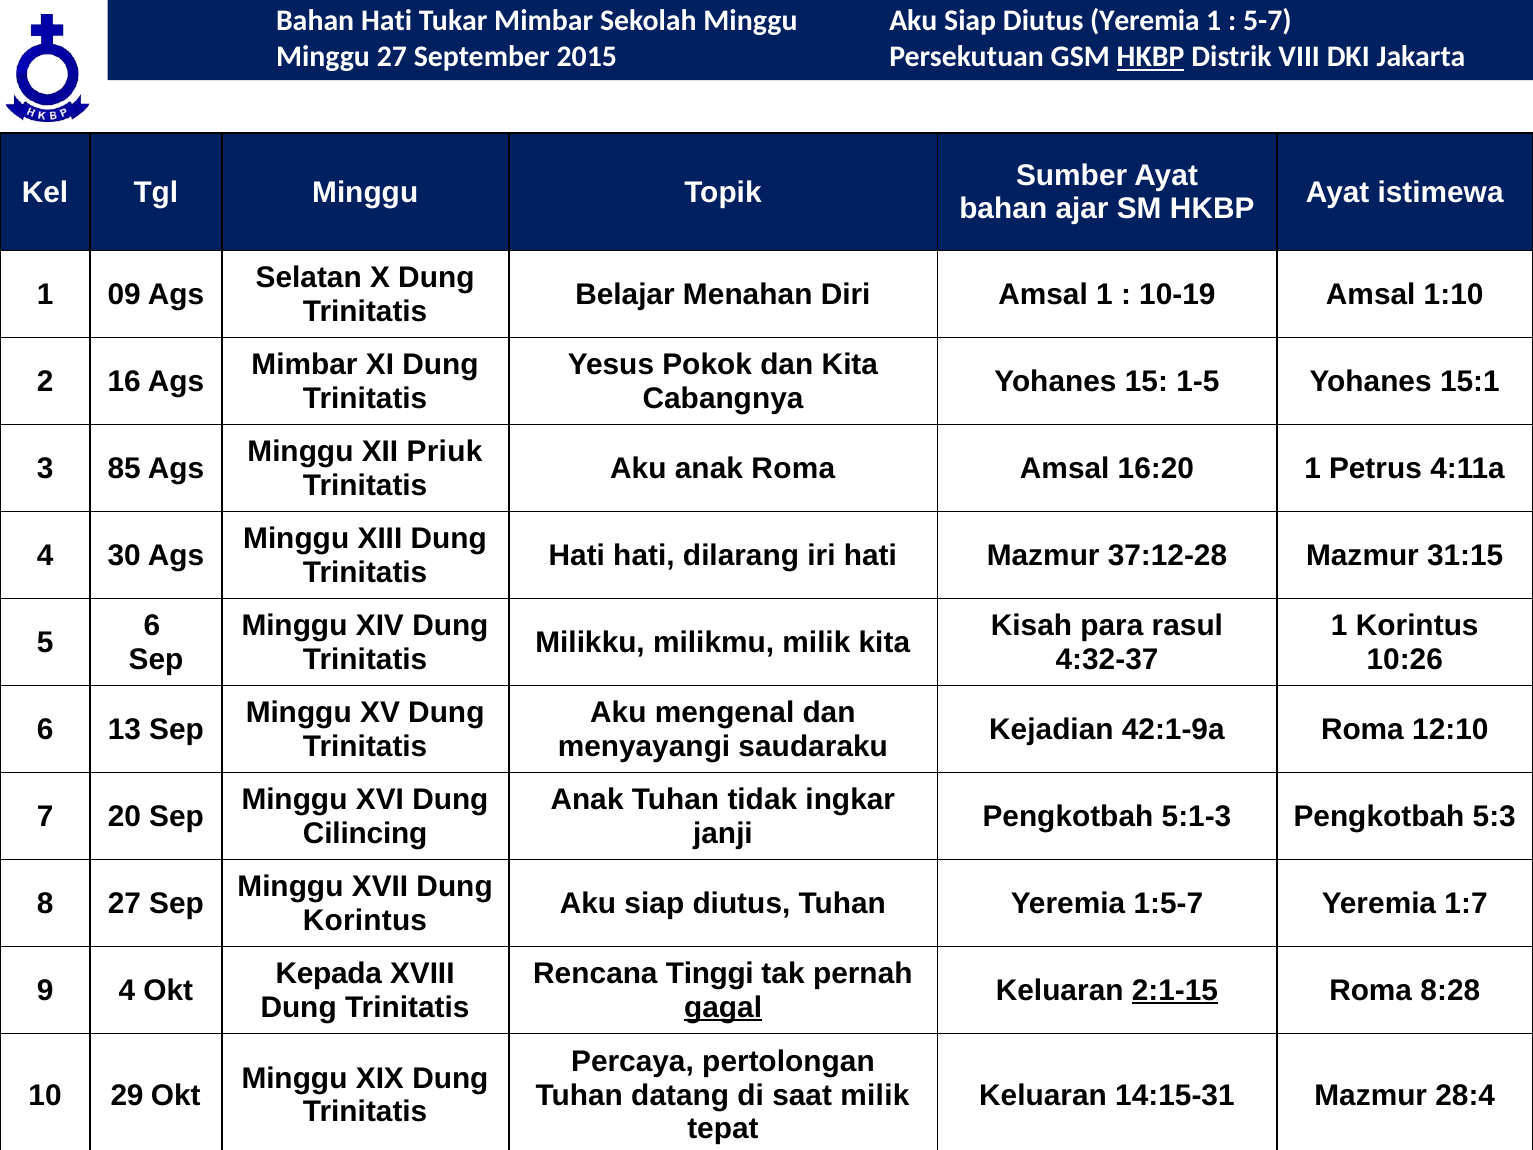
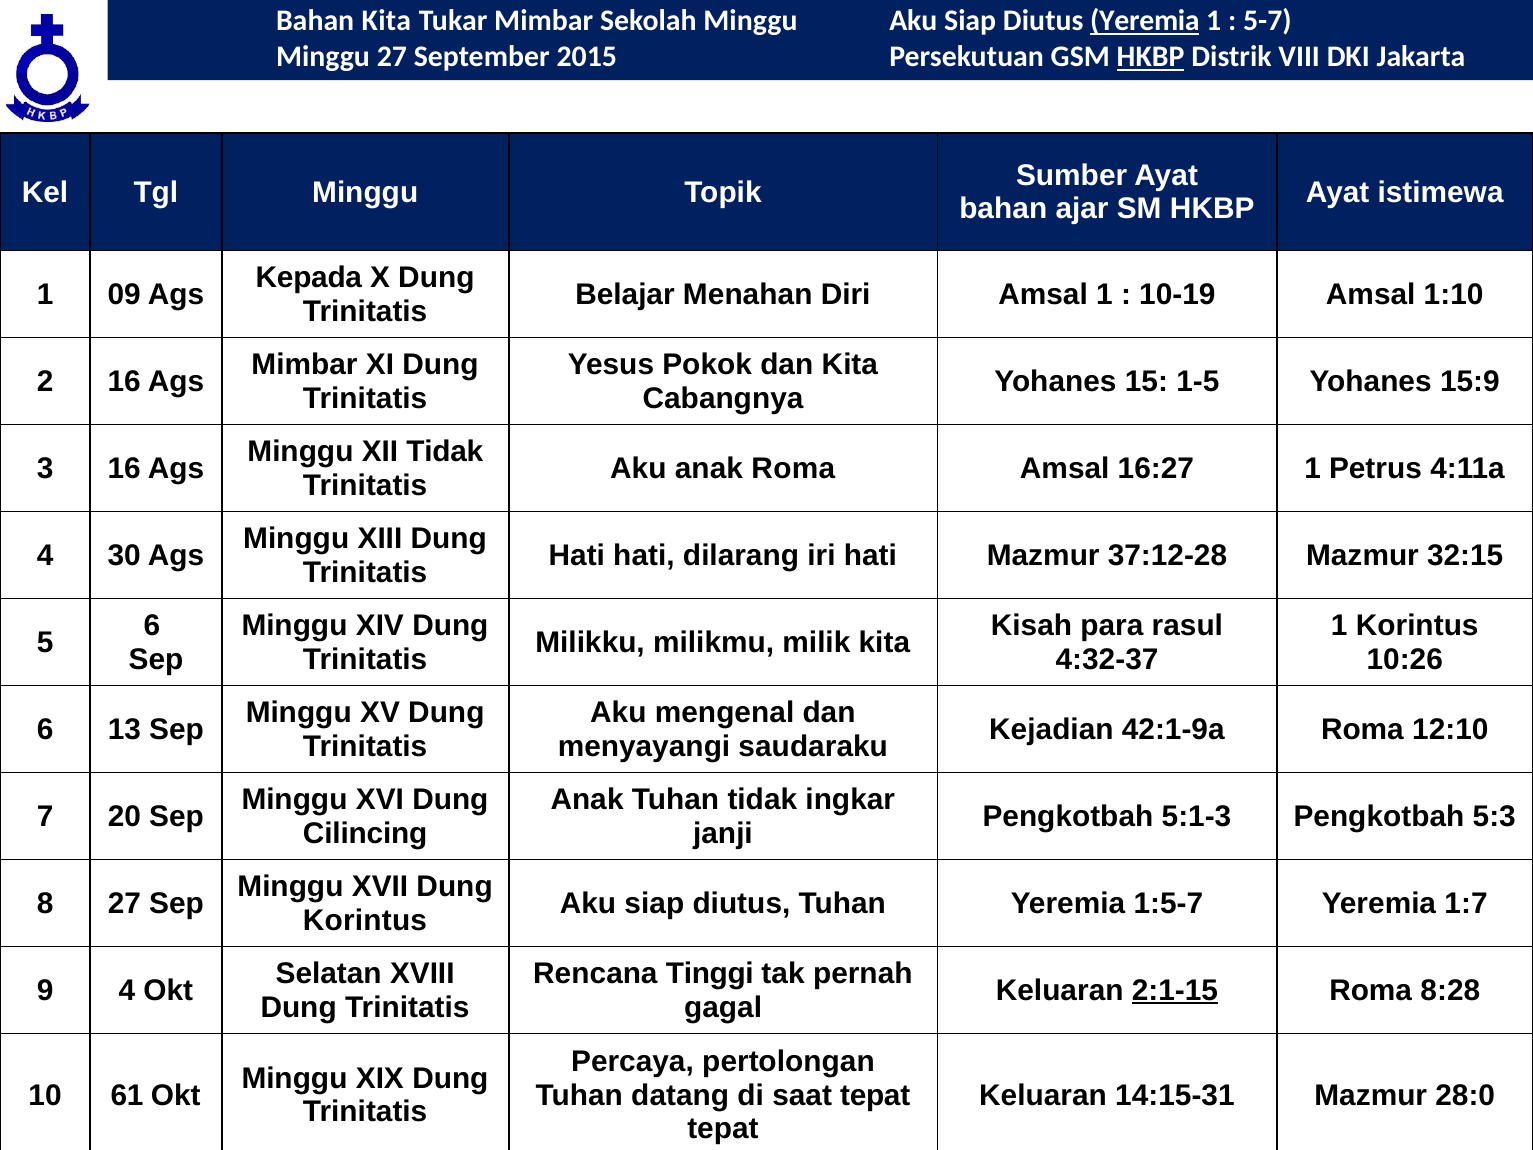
Bahan Hati: Hati -> Kita (386, 21)
Yeremia underline: none -> present (1145, 21)
Selatan: Selatan -> Kepada (309, 278)
15:1: 15:1 -> 15:9 (1470, 381)
XII Priuk: Priuk -> Tidak (445, 452)
3 85: 85 -> 16 (124, 468)
16:20: 16:20 -> 16:27 (1156, 468)
31:15: 31:15 -> 32:15 (1465, 555)
Kepada: Kepada -> Selatan (329, 973)
gagal underline: present -> none (723, 1007)
29: 29 -> 61 (127, 1095)
saat milik: milik -> tepat (875, 1095)
28:4: 28:4 -> 28:0 (1465, 1095)
